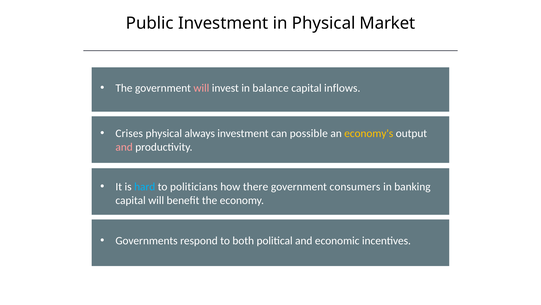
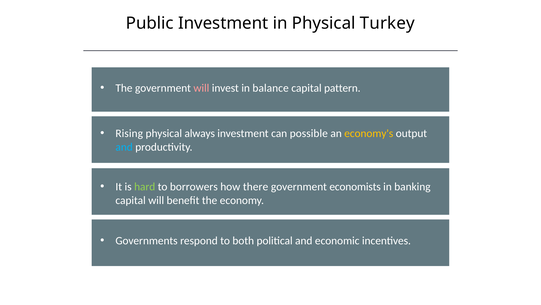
Market: Market -> Turkey (387, 23)
inflows: inflows -> pattern (342, 88)
Crises: Crises -> Rising (129, 133)
and colour: pink -> light blue (124, 147)
hard colour: light blue -> light green (145, 186)
politicians: politicians -> borrowers (194, 186)
government consumers: consumers -> economists (355, 186)
